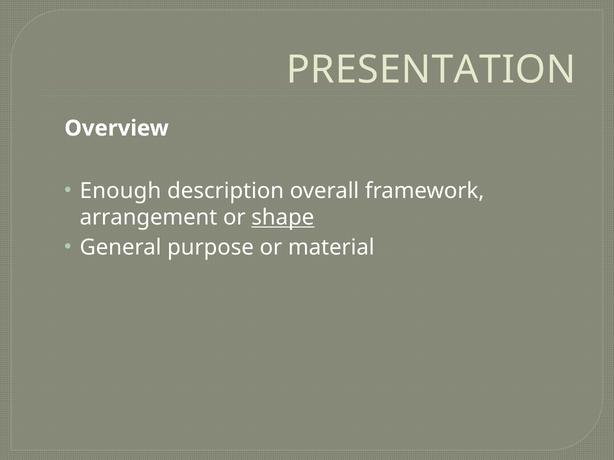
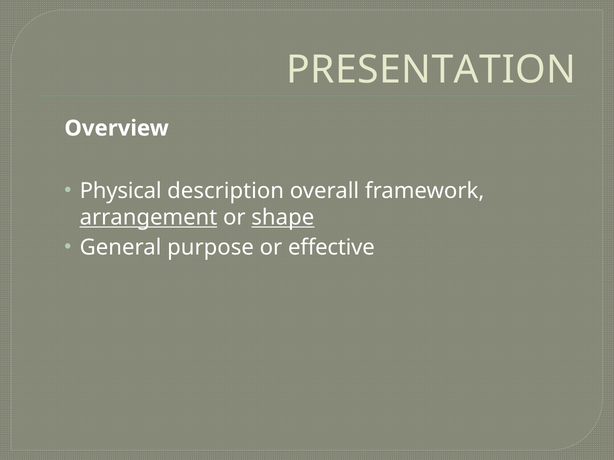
Enough: Enough -> Physical (121, 191)
arrangement underline: none -> present (149, 218)
material: material -> effective (331, 248)
